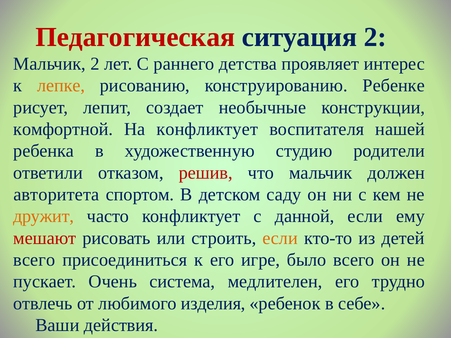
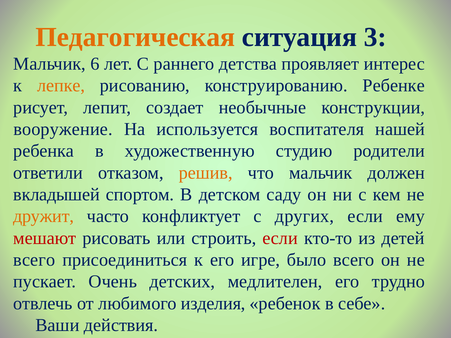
Педагогическая colour: red -> orange (135, 37)
ситуация 2: 2 -> 3 (375, 37)
Мальчик 2: 2 -> 6 (95, 64)
комфортной: комфортной -> вооружение (63, 129)
На конфликтует: конфликтует -> используется (207, 129)
решив colour: red -> orange (206, 173)
авторитета: авторитета -> вкладышей (57, 195)
данной: данной -> других (305, 216)
если colour: orange -> red (280, 238)
система: система -> детских (182, 282)
